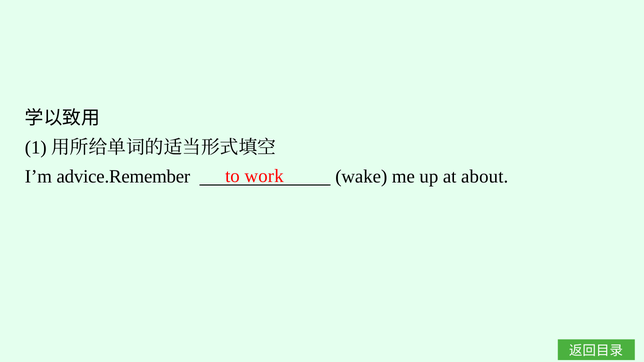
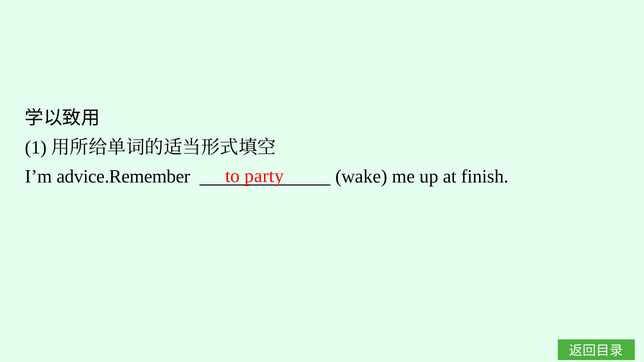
work: work -> party (264, 176)
about: about -> finish (485, 177)
